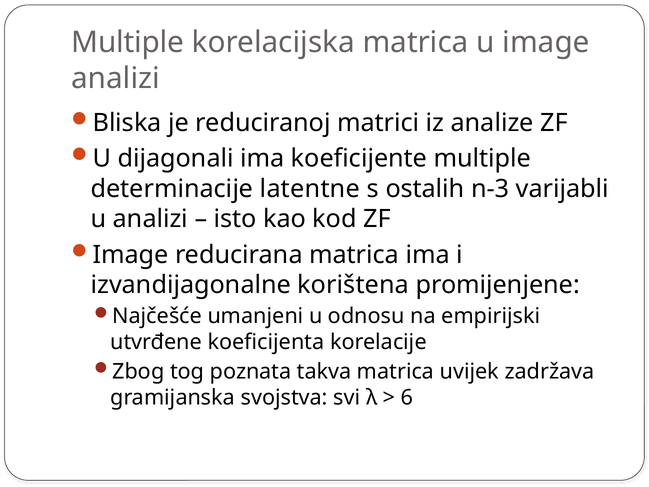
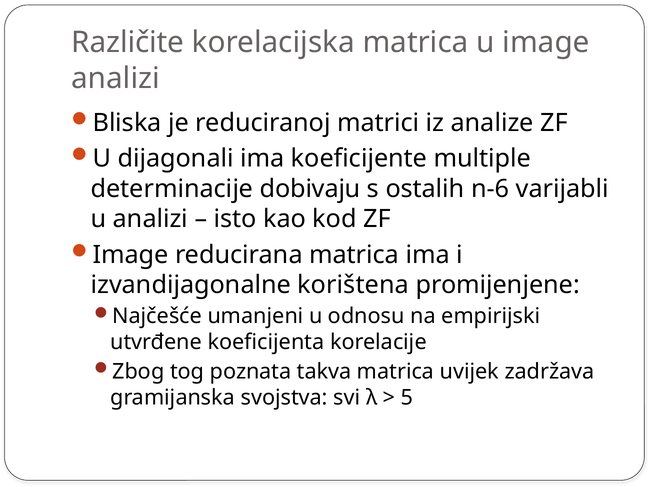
Multiple: Multiple -> Različite (128, 43)
latentne: latentne -> dobivaju (310, 189)
n-3: n-3 -> n-6 (490, 189)
6: 6 -> 5 (407, 397)
